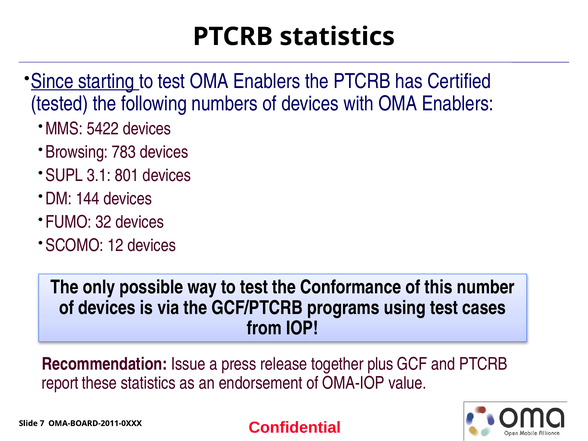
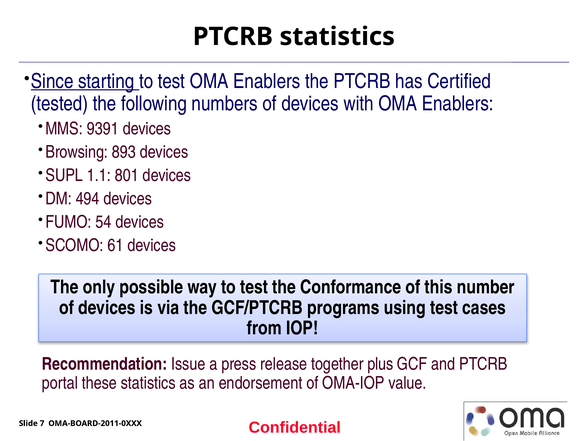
5422: 5422 -> 9391 (103, 129)
783: 783 -> 893 (124, 152)
3.1: 3.1 -> 1.1 (99, 176)
144: 144 -> 494 (88, 199)
32: 32 -> 54 (104, 222)
12: 12 -> 61 (116, 246)
report: report -> portal (60, 383)
